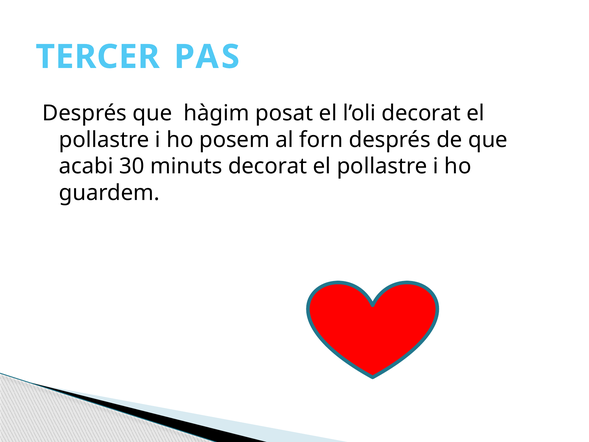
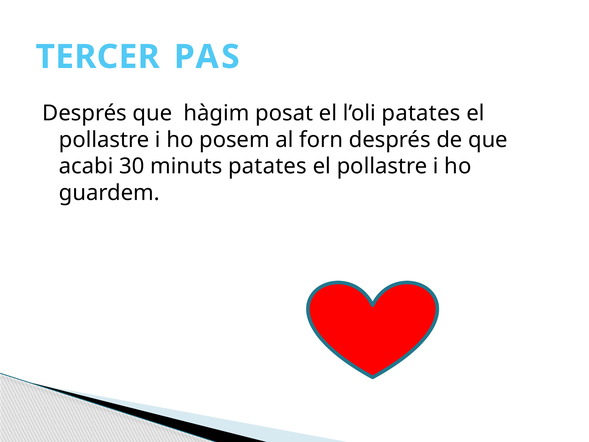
l’oli decorat: decorat -> patates (421, 113)
minuts decorat: decorat -> patates (267, 166)
